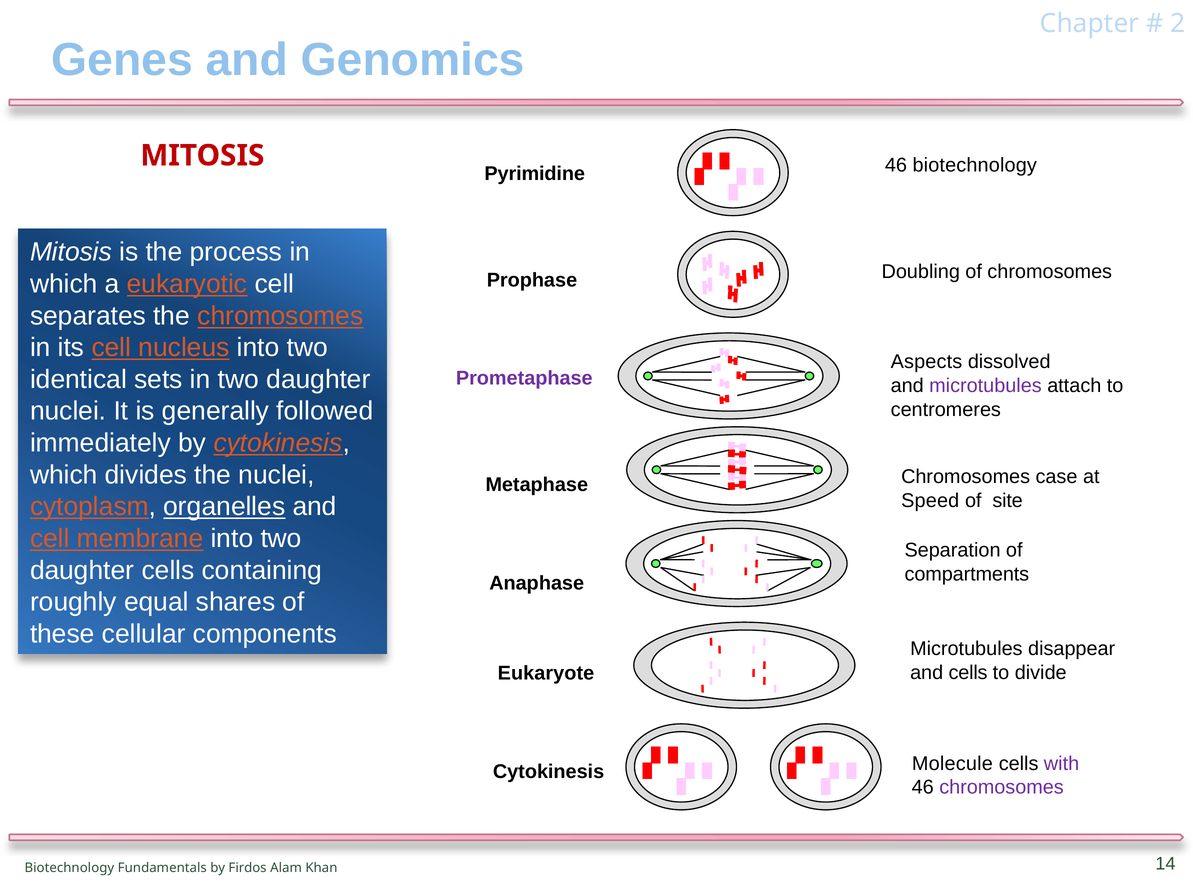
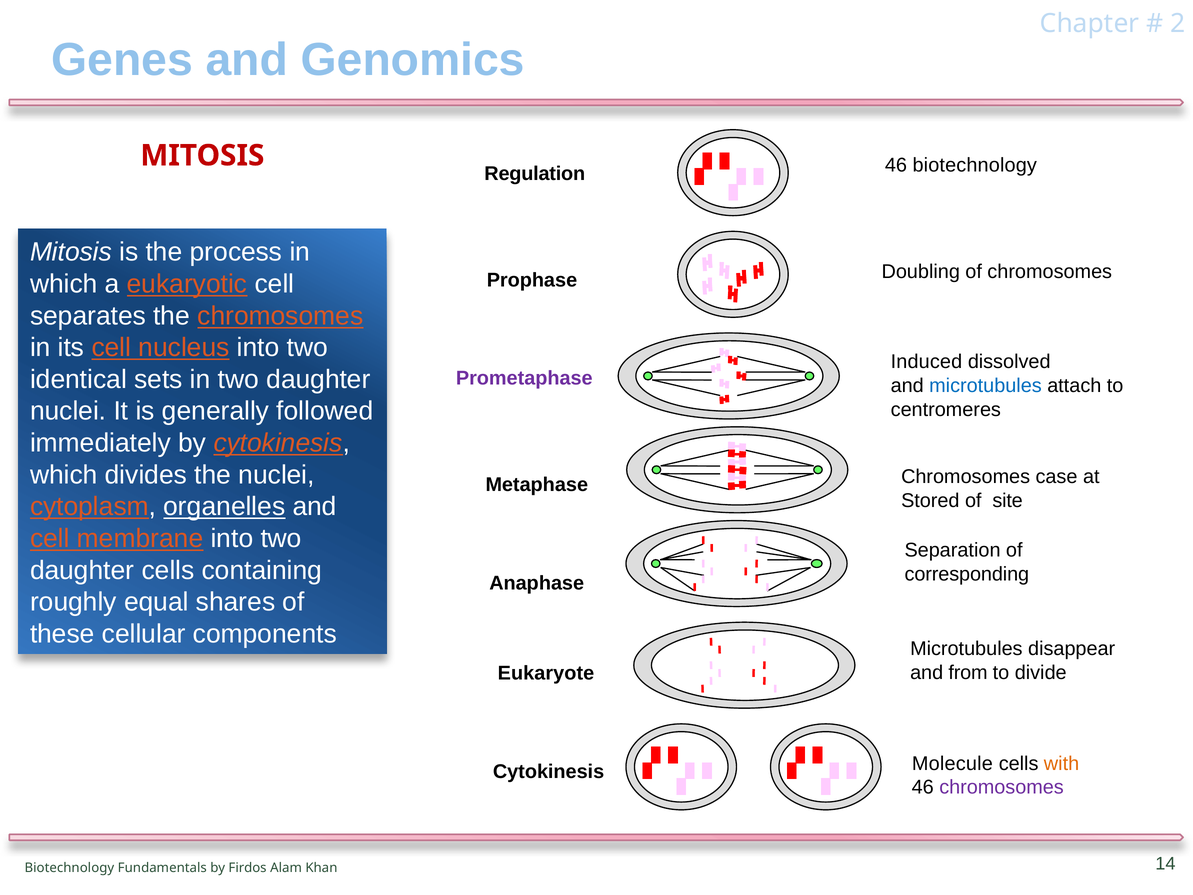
Pyrimidine: Pyrimidine -> Regulation (535, 173)
Aspects: Aspects -> Induced (926, 362)
microtubules colour: purple -> blue (985, 386)
Speed: Speed -> Stored (930, 500)
compartments: compartments -> corresponding (967, 574)
and cells: cells -> from (968, 672)
with colour: purple -> orange (1062, 763)
